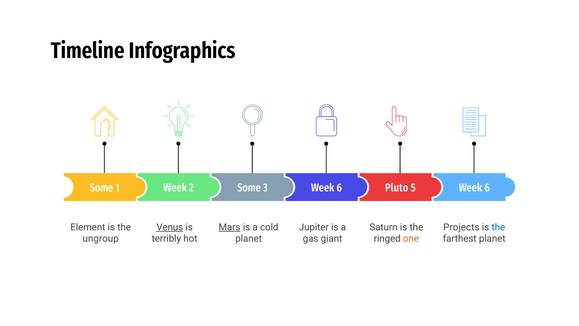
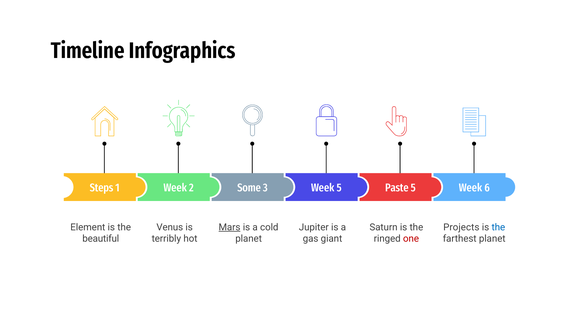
Some: Some -> Steps (101, 188)
6: 6 -> 5 (339, 188)
Pluto: Pluto -> Paste (397, 188)
Venus underline: present -> none (170, 227)
ungroup: ungroup -> beautiful (101, 239)
one colour: orange -> red (411, 239)
